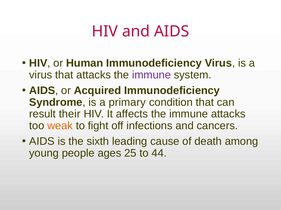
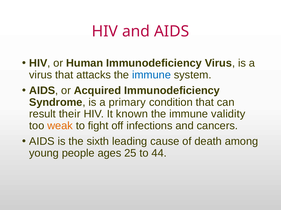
immune colour: purple -> blue (151, 75)
affects: affects -> known (132, 114)
immune attacks: attacks -> validity (228, 114)
